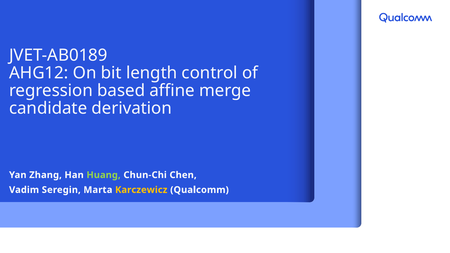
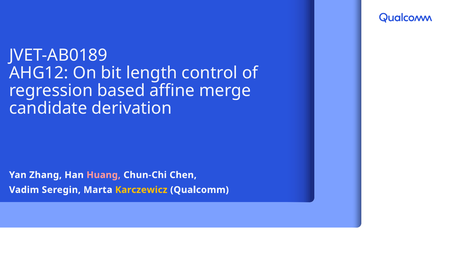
Huang colour: light green -> pink (104, 175)
